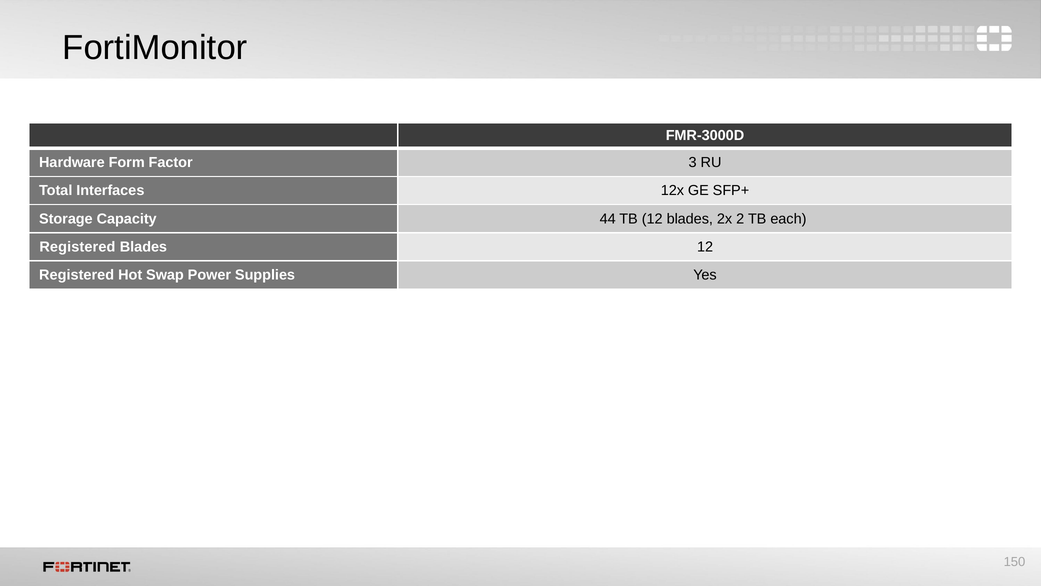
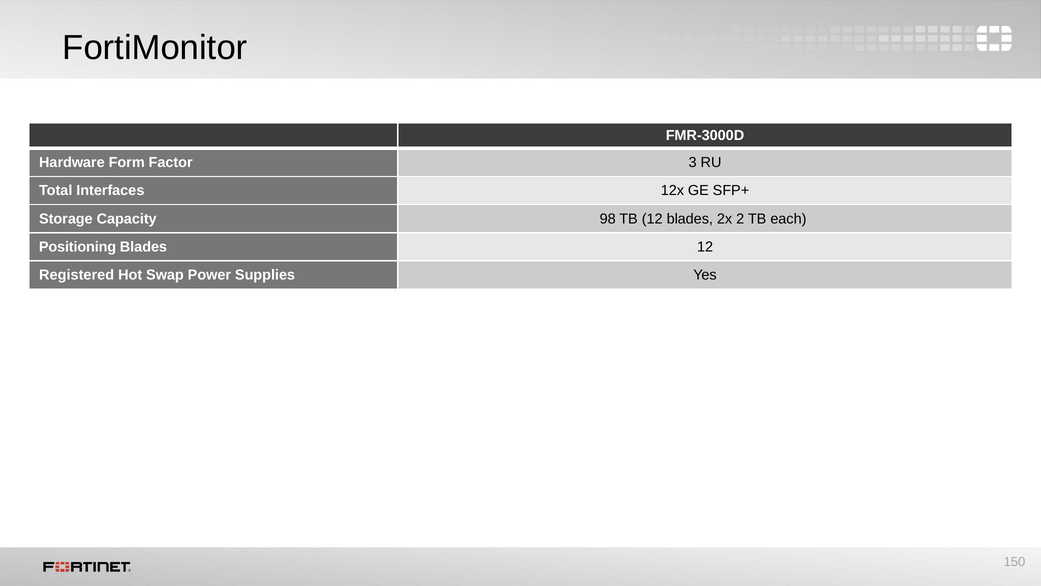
44: 44 -> 98 (608, 219)
Registered: Registered -> Positioning (78, 247)
